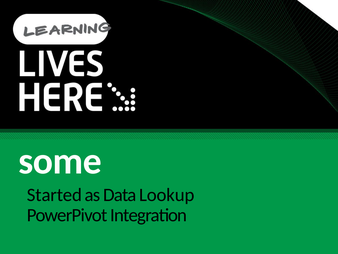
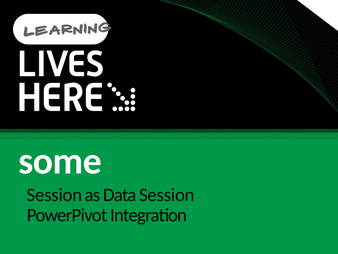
Started: Started -> Session (54, 195)
Data Lookup: Lookup -> Session (167, 195)
